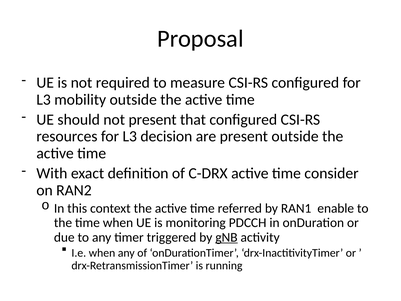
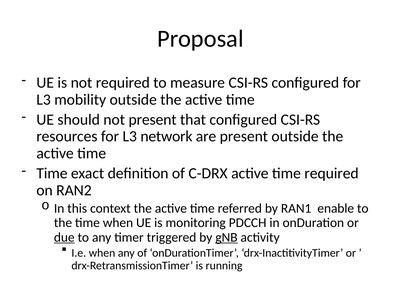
decision: decision -> network (166, 136)
With: With -> Time (52, 173)
time consider: consider -> required (332, 173)
due underline: none -> present (64, 237)
